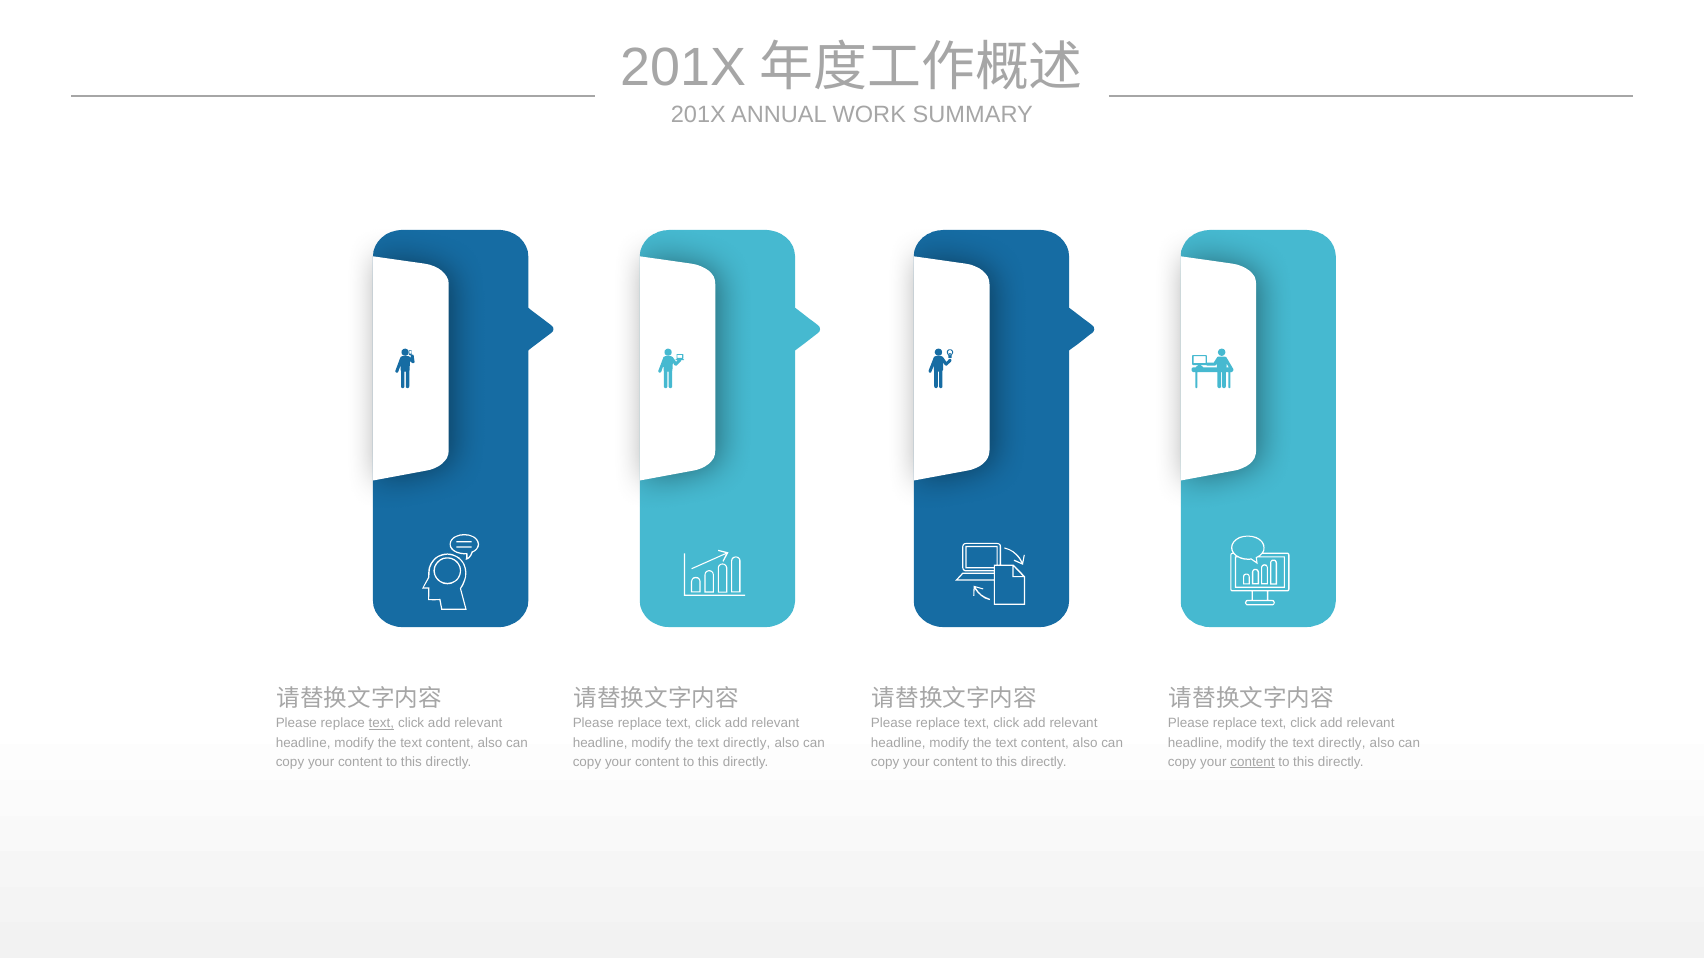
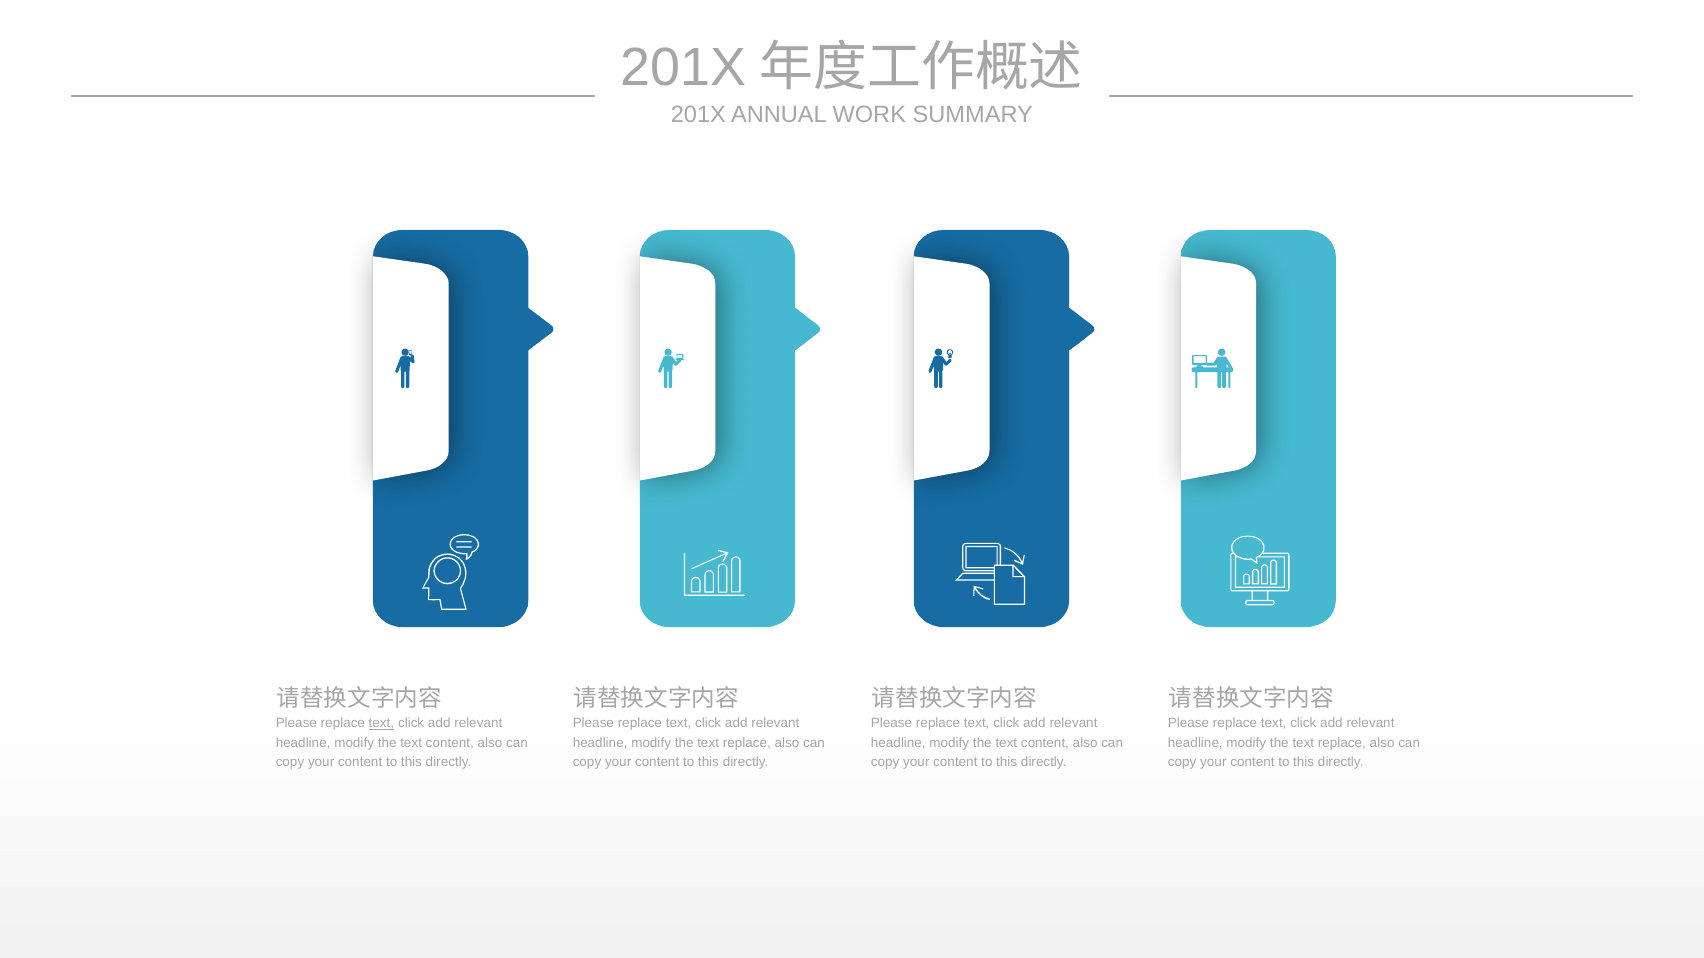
directly: directly -> replace (747, 743)
directly: directly -> replace (1342, 743)
content underline: present -> none (1252, 762)
